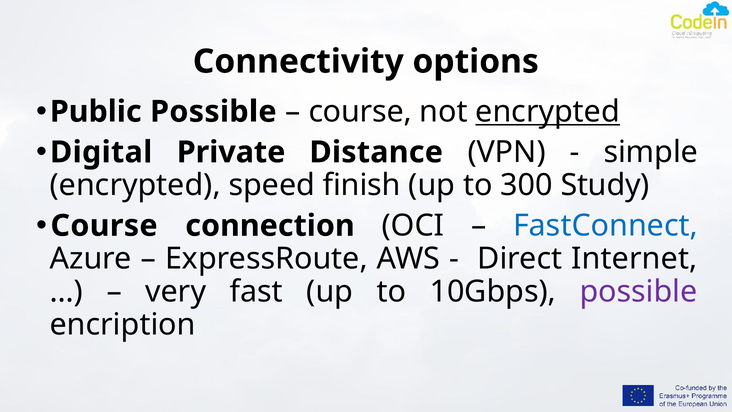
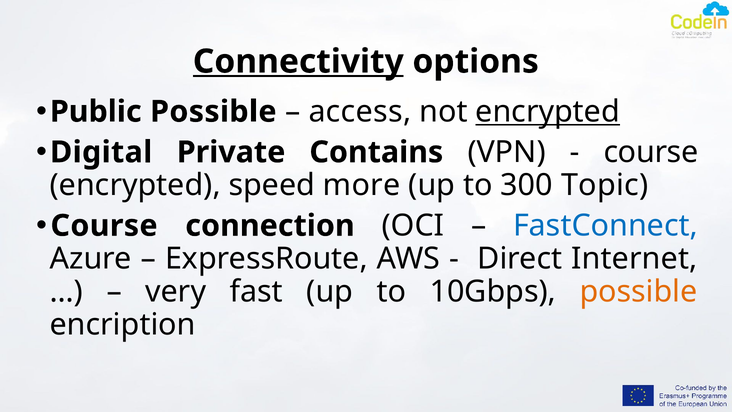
Connectivity underline: none -> present (298, 61)
course: course -> access (360, 112)
Distance: Distance -> Contains (376, 152)
simple: simple -> course (651, 152)
finish: finish -> more (362, 185)
Study: Study -> Topic (605, 185)
possible colour: purple -> orange (638, 291)
